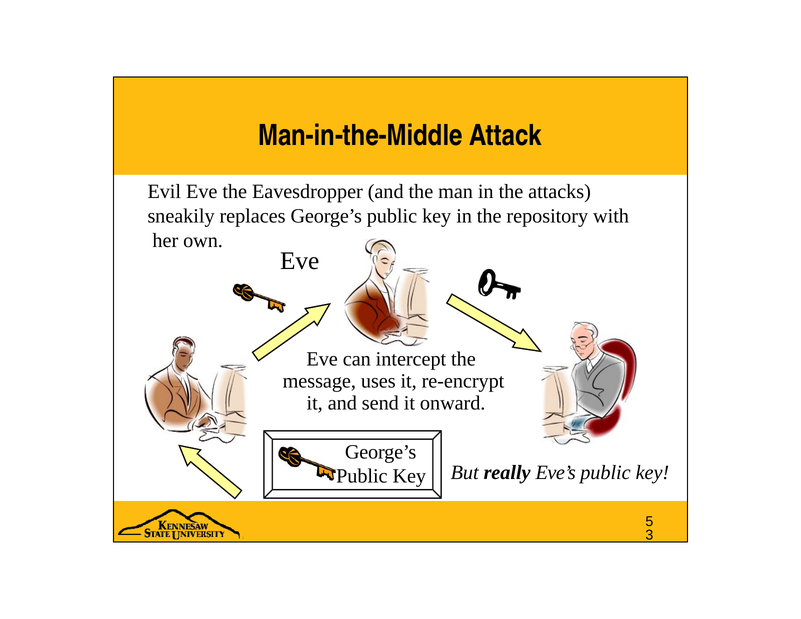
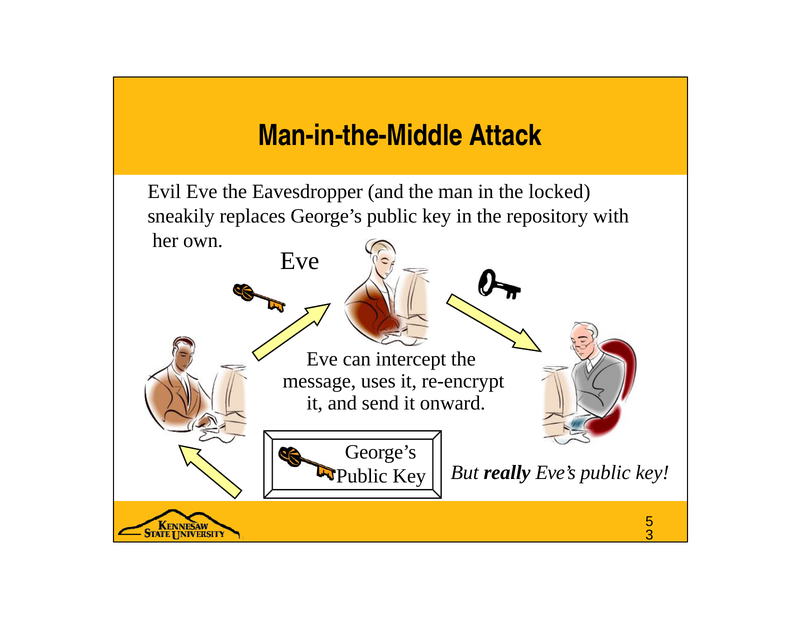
attacks: attacks -> locked (559, 192)
